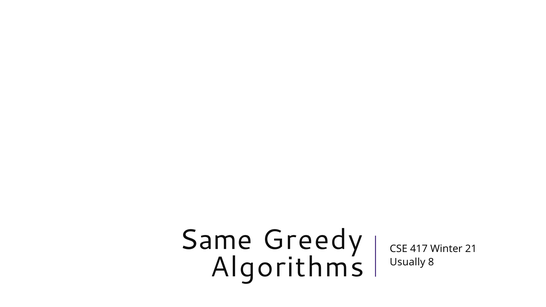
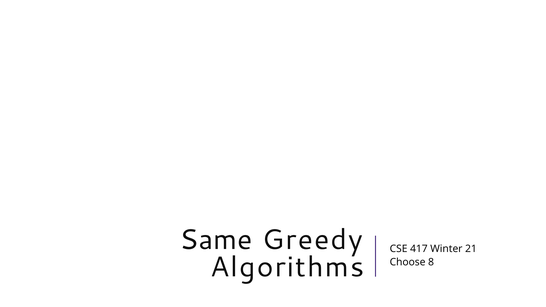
Usually: Usually -> Choose (408, 262)
